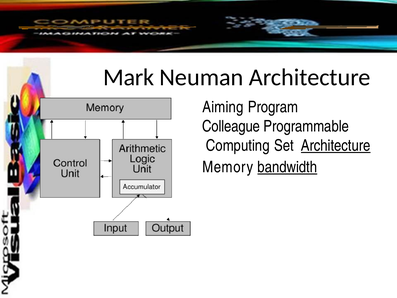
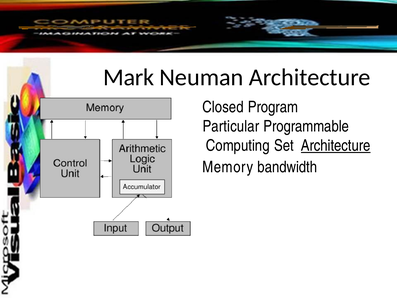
Aiming: Aiming -> Closed (223, 107)
Colleague: Colleague -> Particular (231, 126)
bandwidth underline: present -> none (287, 167)
